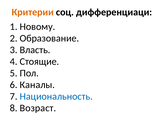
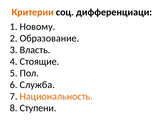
Каналы: Каналы -> Служба (37, 85)
Национальность colour: blue -> orange (56, 96)
Возраст: Возраст -> Ступени (38, 108)
